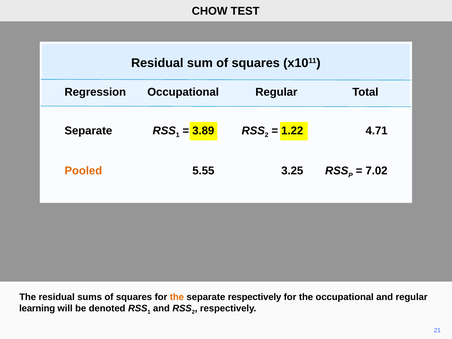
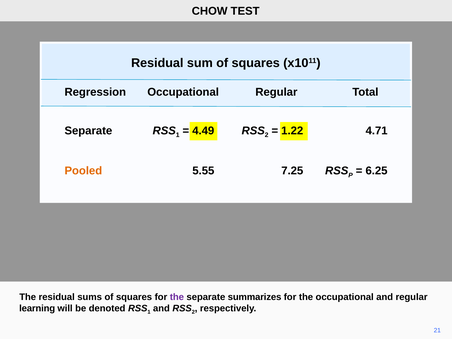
3.89: 3.89 -> 4.49 (203, 131)
3.25: 3.25 -> 7.25 (292, 171)
7.02: 7.02 -> 6.25 (377, 171)
the colour: orange -> purple (177, 297)
separate respectively: respectively -> summarizes (255, 297)
